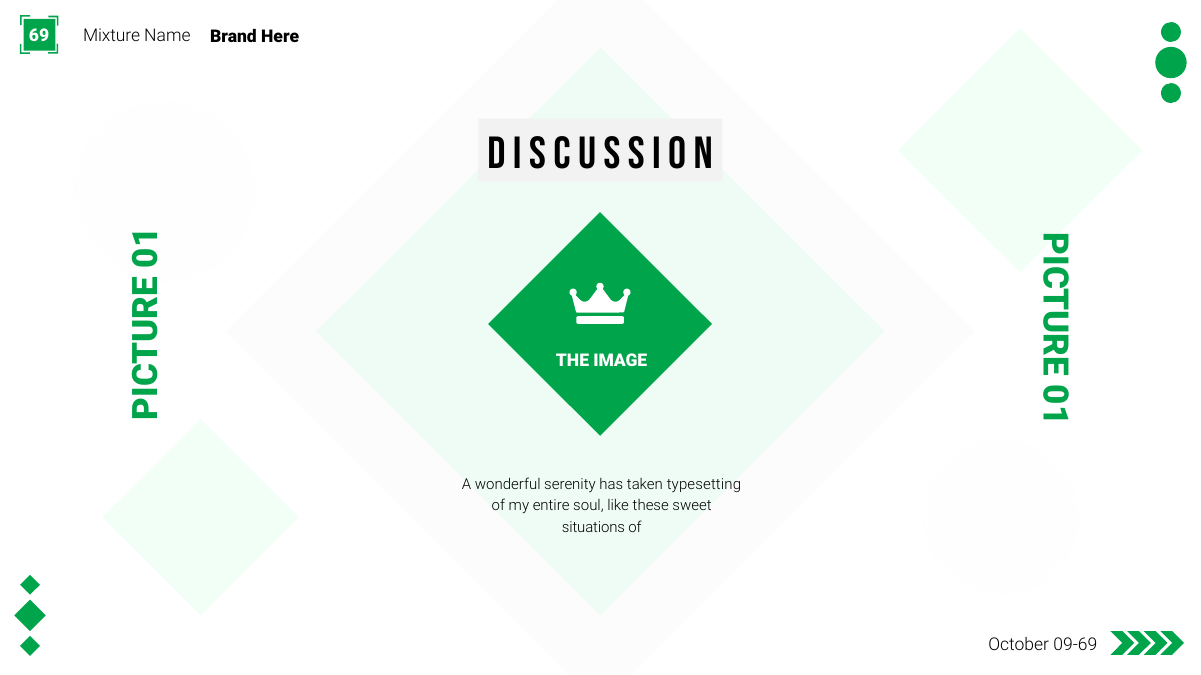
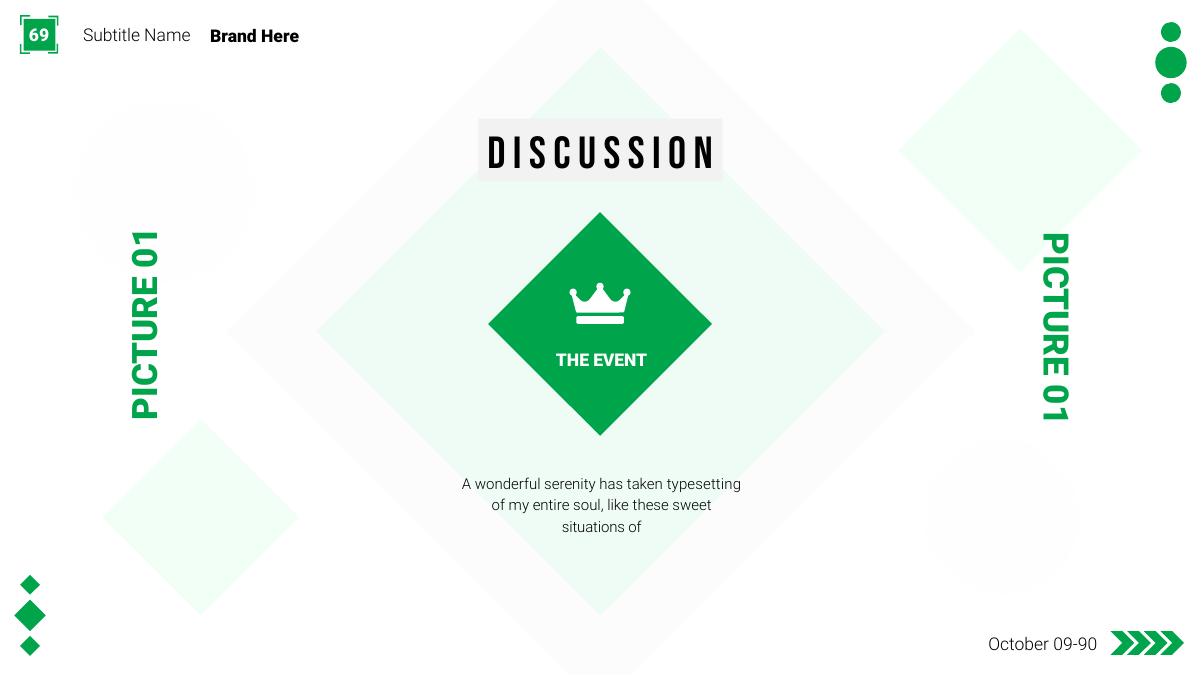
Mixture: Mixture -> Subtitle (112, 36)
IMAGE: IMAGE -> EVENT (620, 361)
09-69: 09-69 -> 09-90 (1075, 645)
